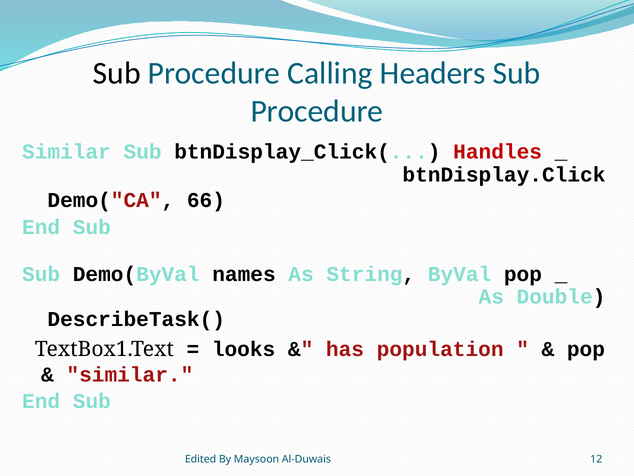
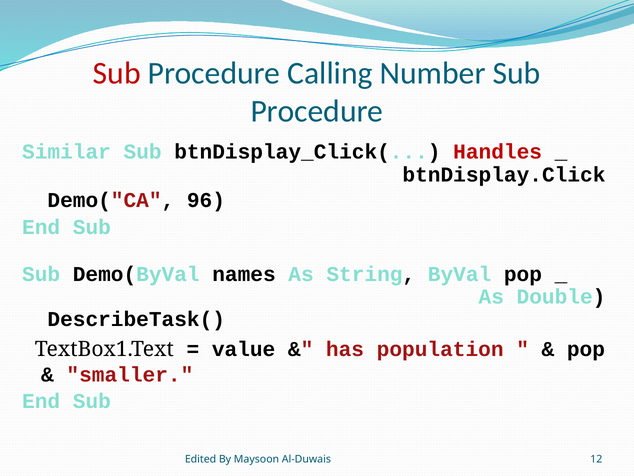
Sub colour: black -> red (117, 73)
Headers: Headers -> Number (433, 73)
66: 66 -> 96 (206, 200)
looks: looks -> value (244, 349)
similar: similar -> smaller (130, 374)
